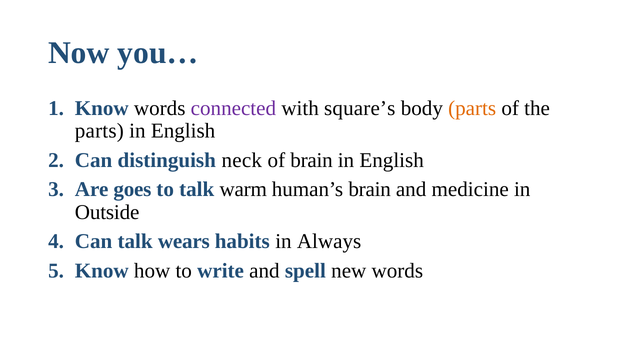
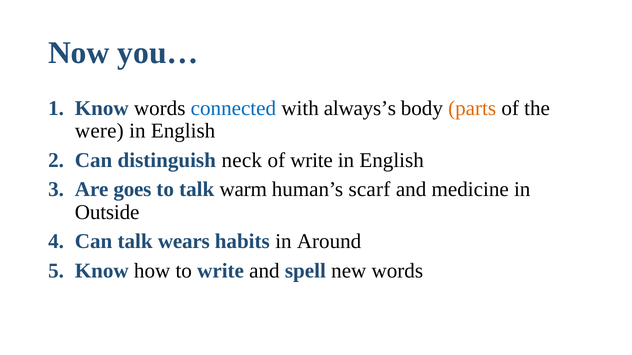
connected colour: purple -> blue (233, 108)
square’s: square’s -> always’s (360, 108)
parts: parts -> were (99, 131)
of brain: brain -> write (312, 160)
human’s brain: brain -> scarf (369, 190)
Always: Always -> Around (329, 242)
